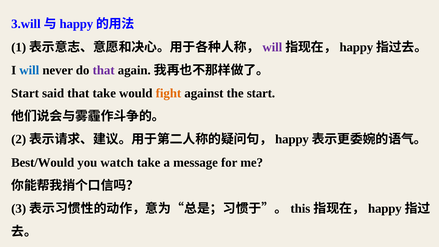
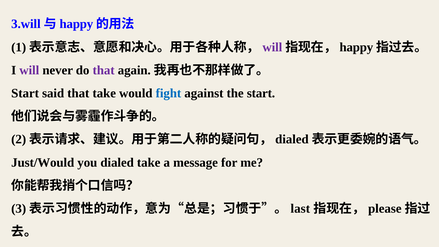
will colour: blue -> purple (29, 70)
fight colour: orange -> blue (168, 93)
happy: happy -> dialed (292, 139)
Best/Would: Best/Would -> Just/Would (43, 162)
you watch: watch -> dialed (117, 162)
this: this -> last (300, 209)
happy: happy -> please (385, 209)
